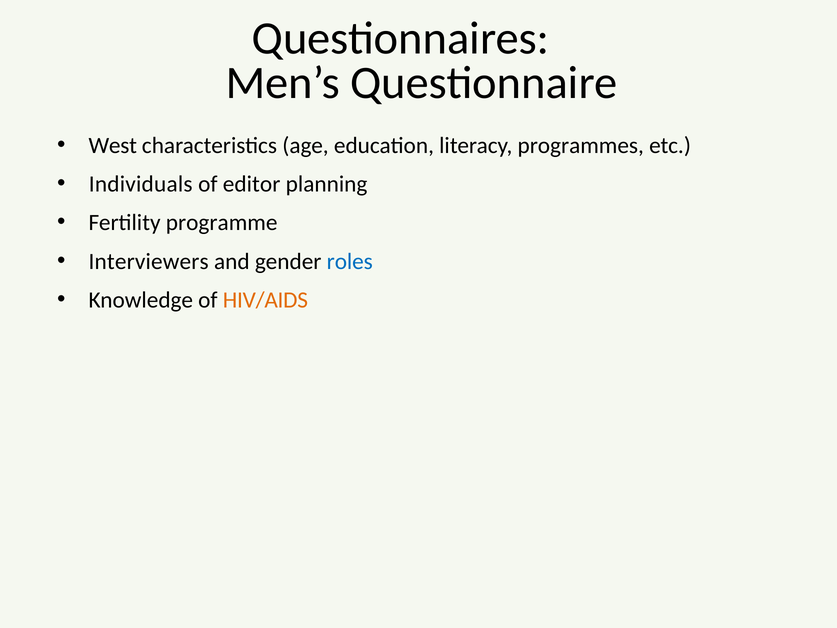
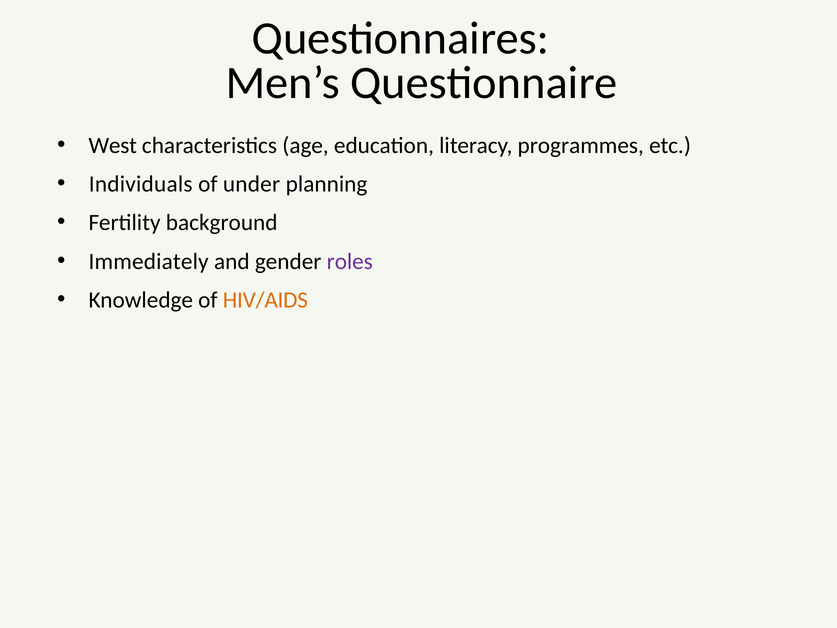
editor: editor -> under (252, 184)
programme: programme -> background (222, 223)
Interviewers: Interviewers -> Immediately (149, 261)
roles colour: blue -> purple (350, 261)
